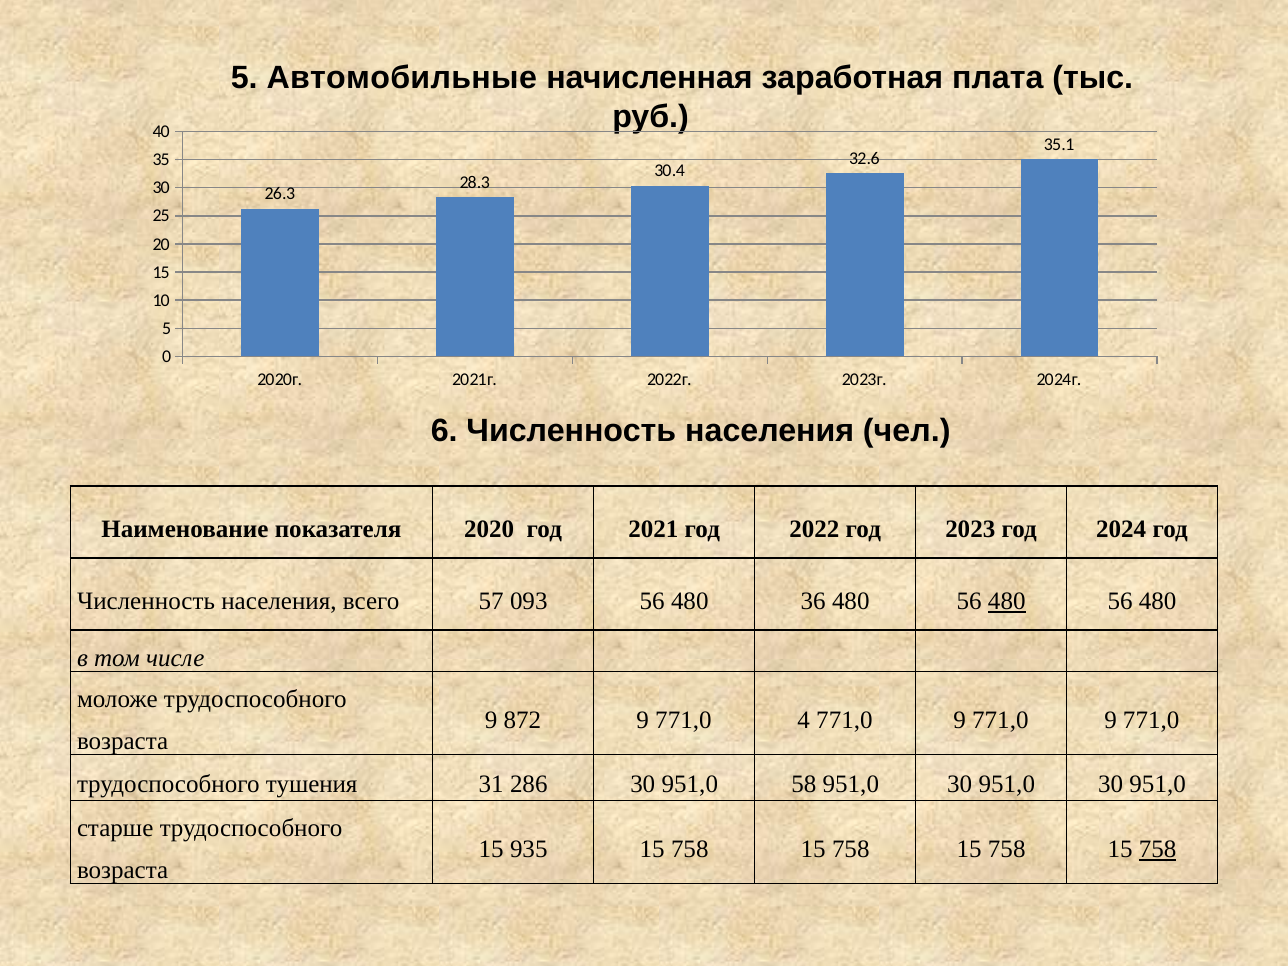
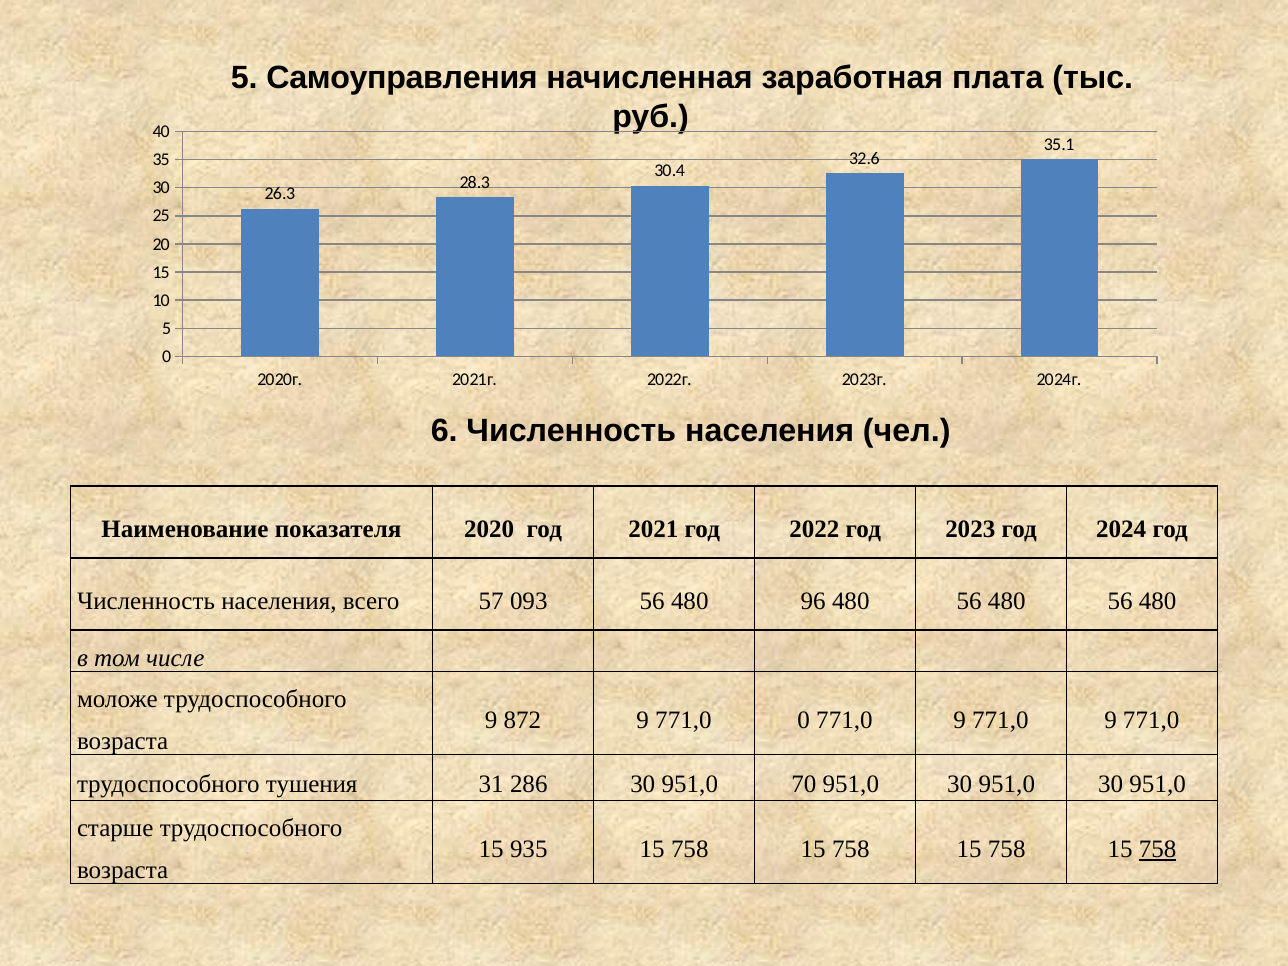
Автомобильные: Автомобильные -> Самоуправления (402, 78)
36: 36 -> 96 (813, 601)
480 underline: present -> none (1007, 601)
771,0 4: 4 -> 0 (804, 720)
58: 58 -> 70 (804, 785)
